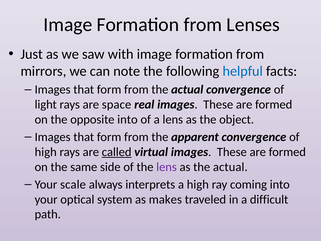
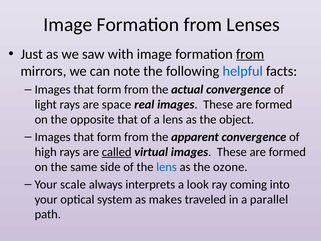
from underline: none -> present (250, 54)
opposite into: into -> that (128, 119)
lens colour: purple -> blue (167, 167)
as the actual: actual -> ozone (230, 167)
a high: high -> look (198, 184)
difficult: difficult -> parallel (269, 199)
